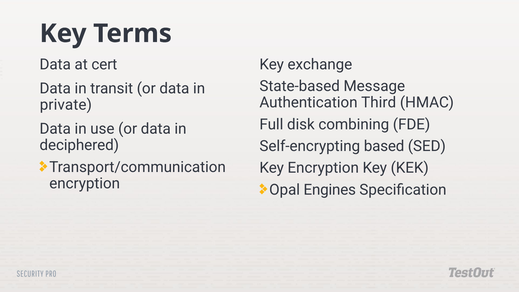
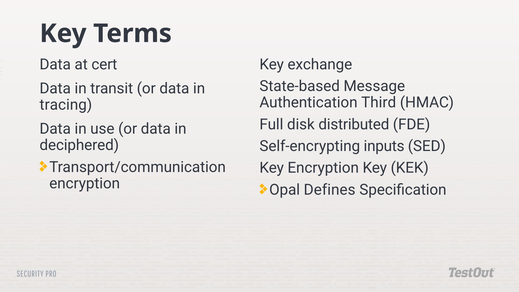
private: private -> tracing (66, 105)
combining: combining -> distributed (354, 124)
based: based -> inputs (384, 146)
Engines: Engines -> Defines (330, 190)
